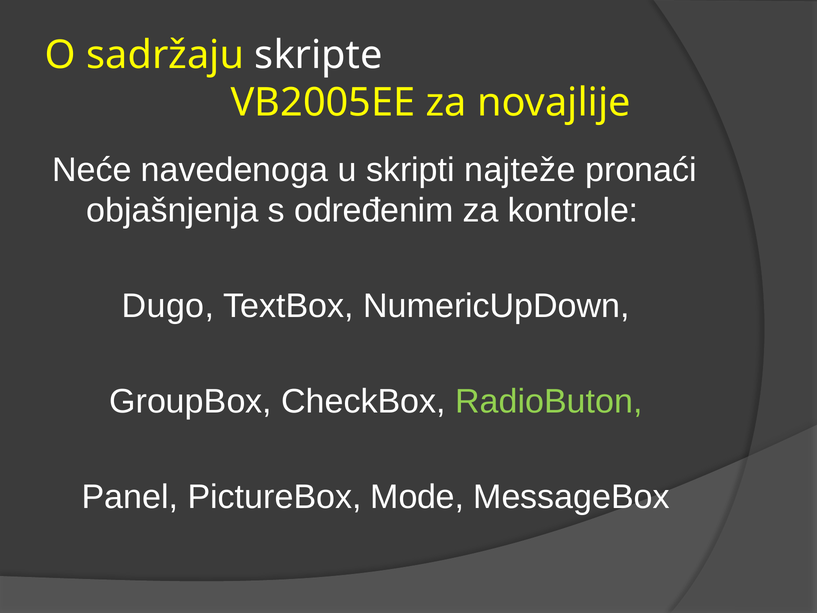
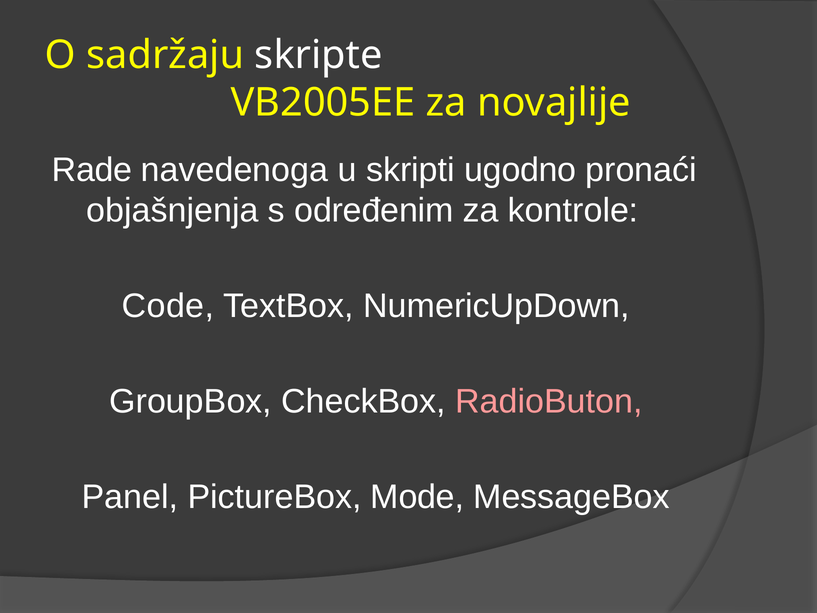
Neće: Neće -> Rade (92, 170)
najteže: najteže -> ugodno (520, 170)
Dugo: Dugo -> Code (168, 306)
RadioButon colour: light green -> pink (549, 401)
